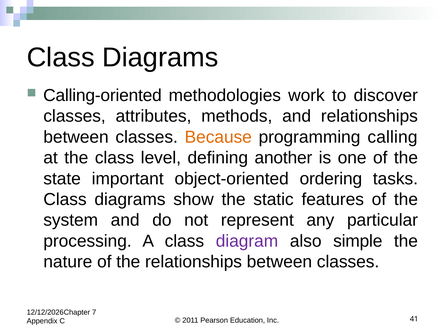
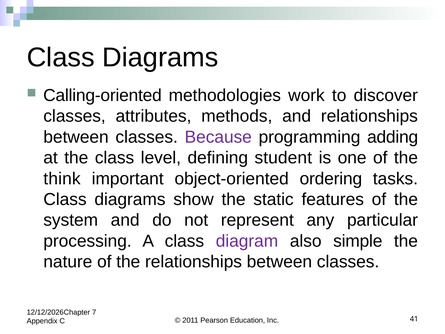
Because colour: orange -> purple (218, 137)
calling: calling -> adding (393, 137)
another: another -> student (283, 158)
state: state -> think (62, 179)
